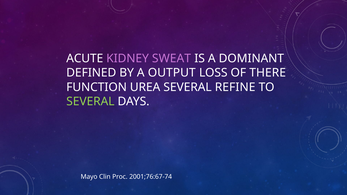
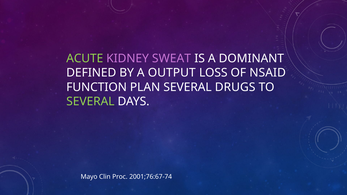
ACUTE colour: white -> light green (85, 59)
THERE: THERE -> NSAID (268, 73)
UREA: UREA -> PLAN (145, 87)
REFINE: REFINE -> DRUGS (235, 87)
